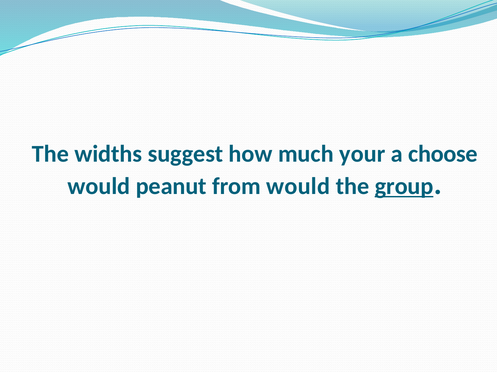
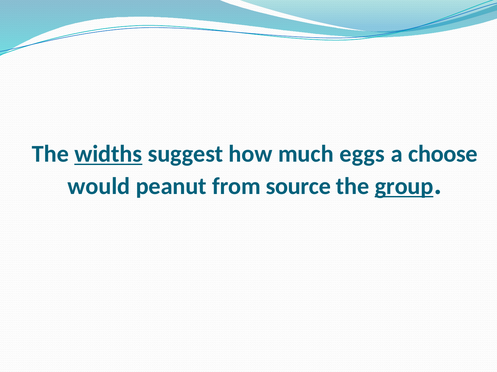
widths underline: none -> present (108, 154)
your: your -> eggs (362, 154)
from would: would -> source (298, 187)
